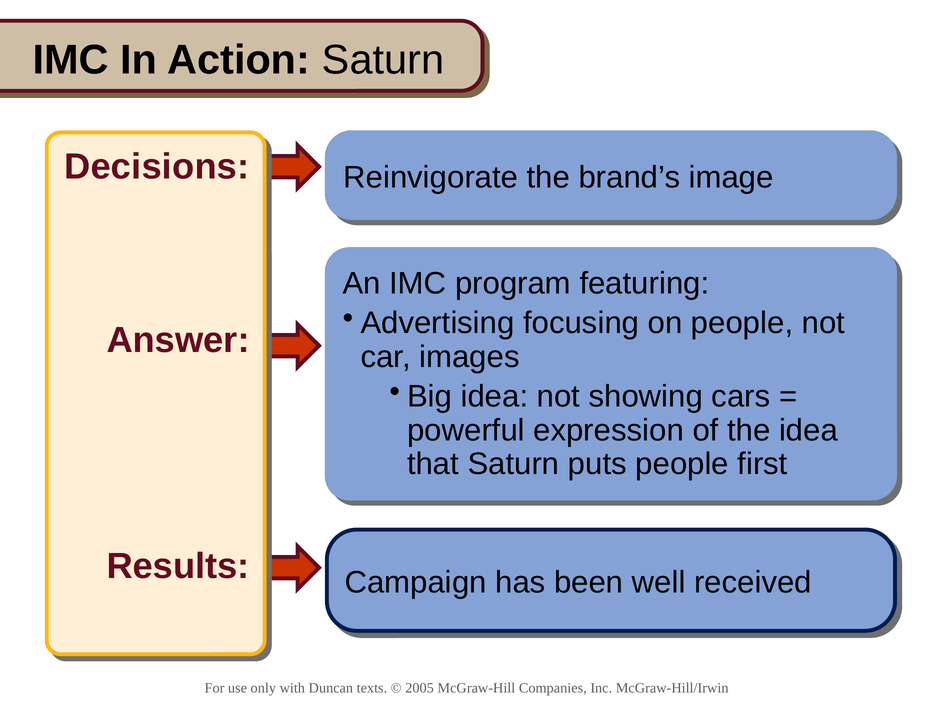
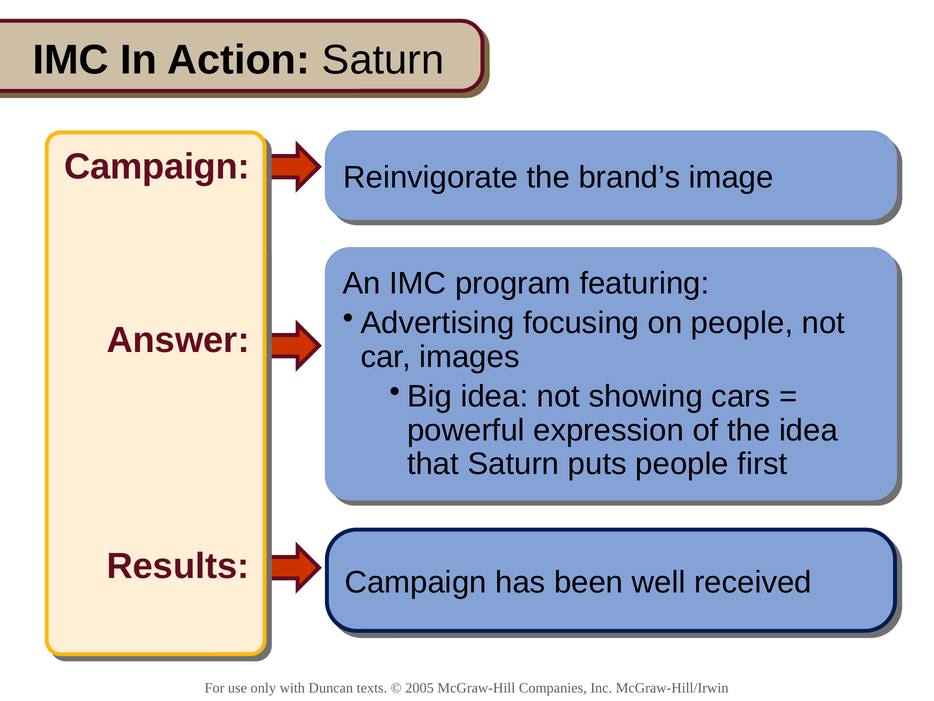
Decisions: Decisions -> Campaign (157, 166)
